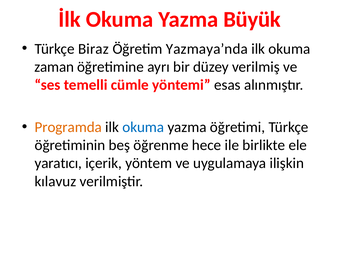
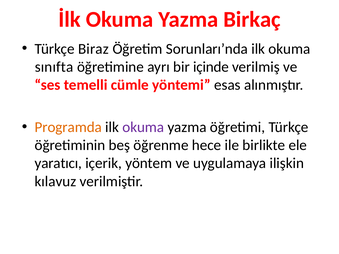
Büyük: Büyük -> Birkaç (252, 19)
Yazmaya’nda: Yazmaya’nda -> Sorunları’nda (207, 49)
zaman: zaman -> sınıfta (54, 67)
düzey: düzey -> içinde (211, 67)
okuma colour: blue -> purple (143, 127)
